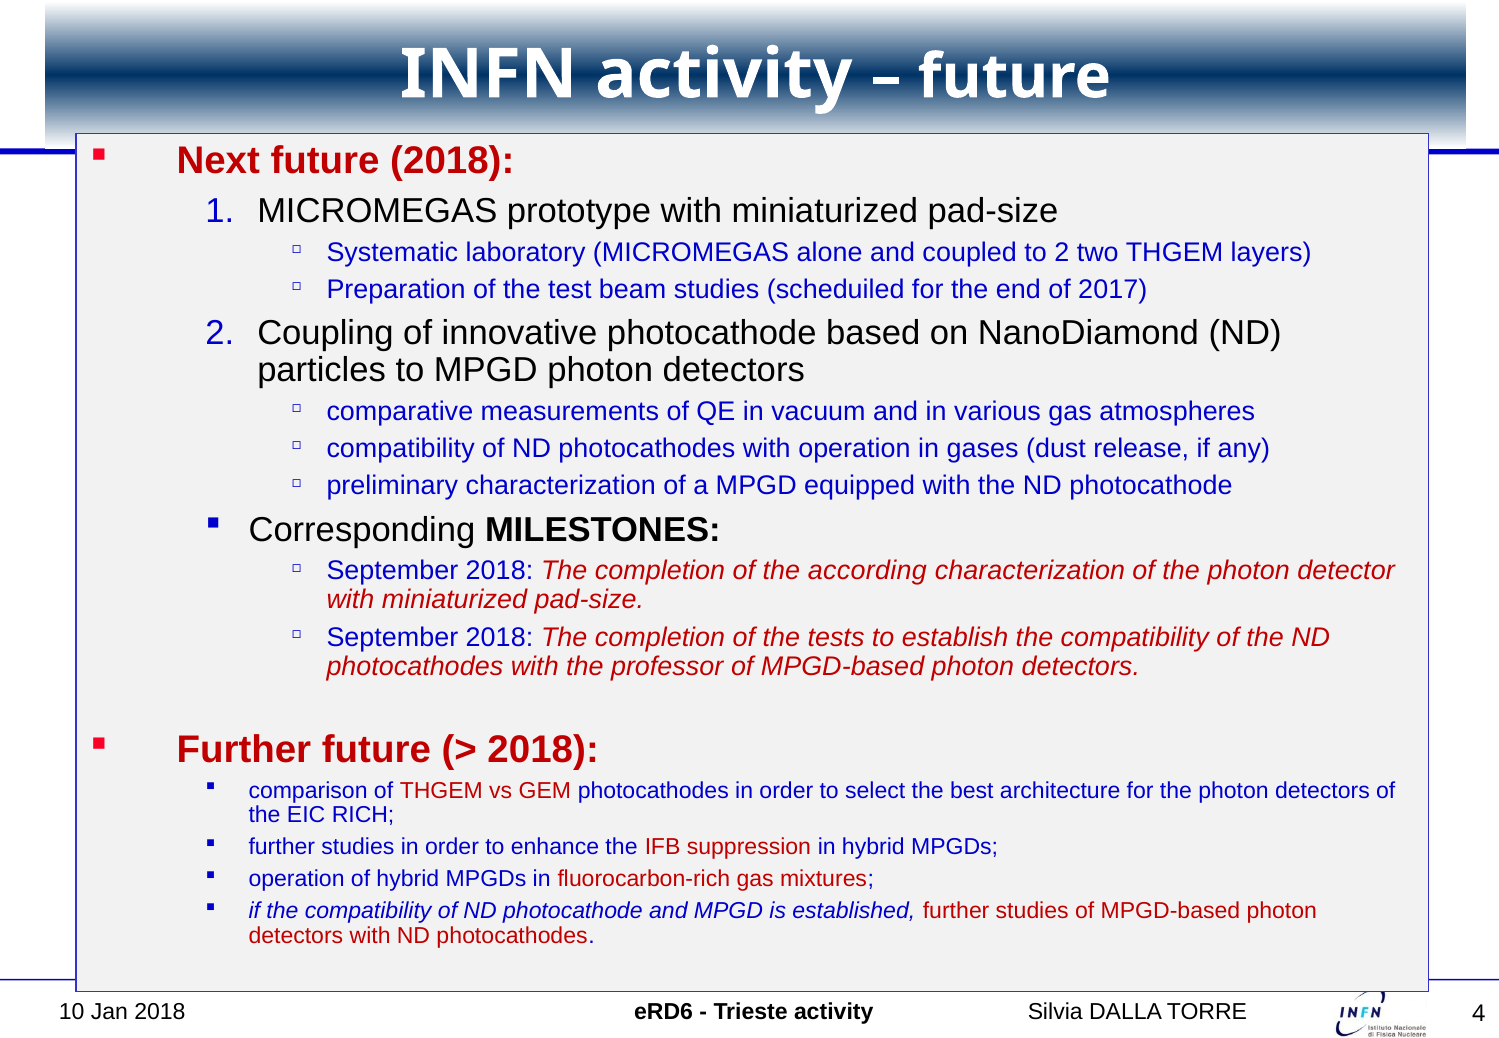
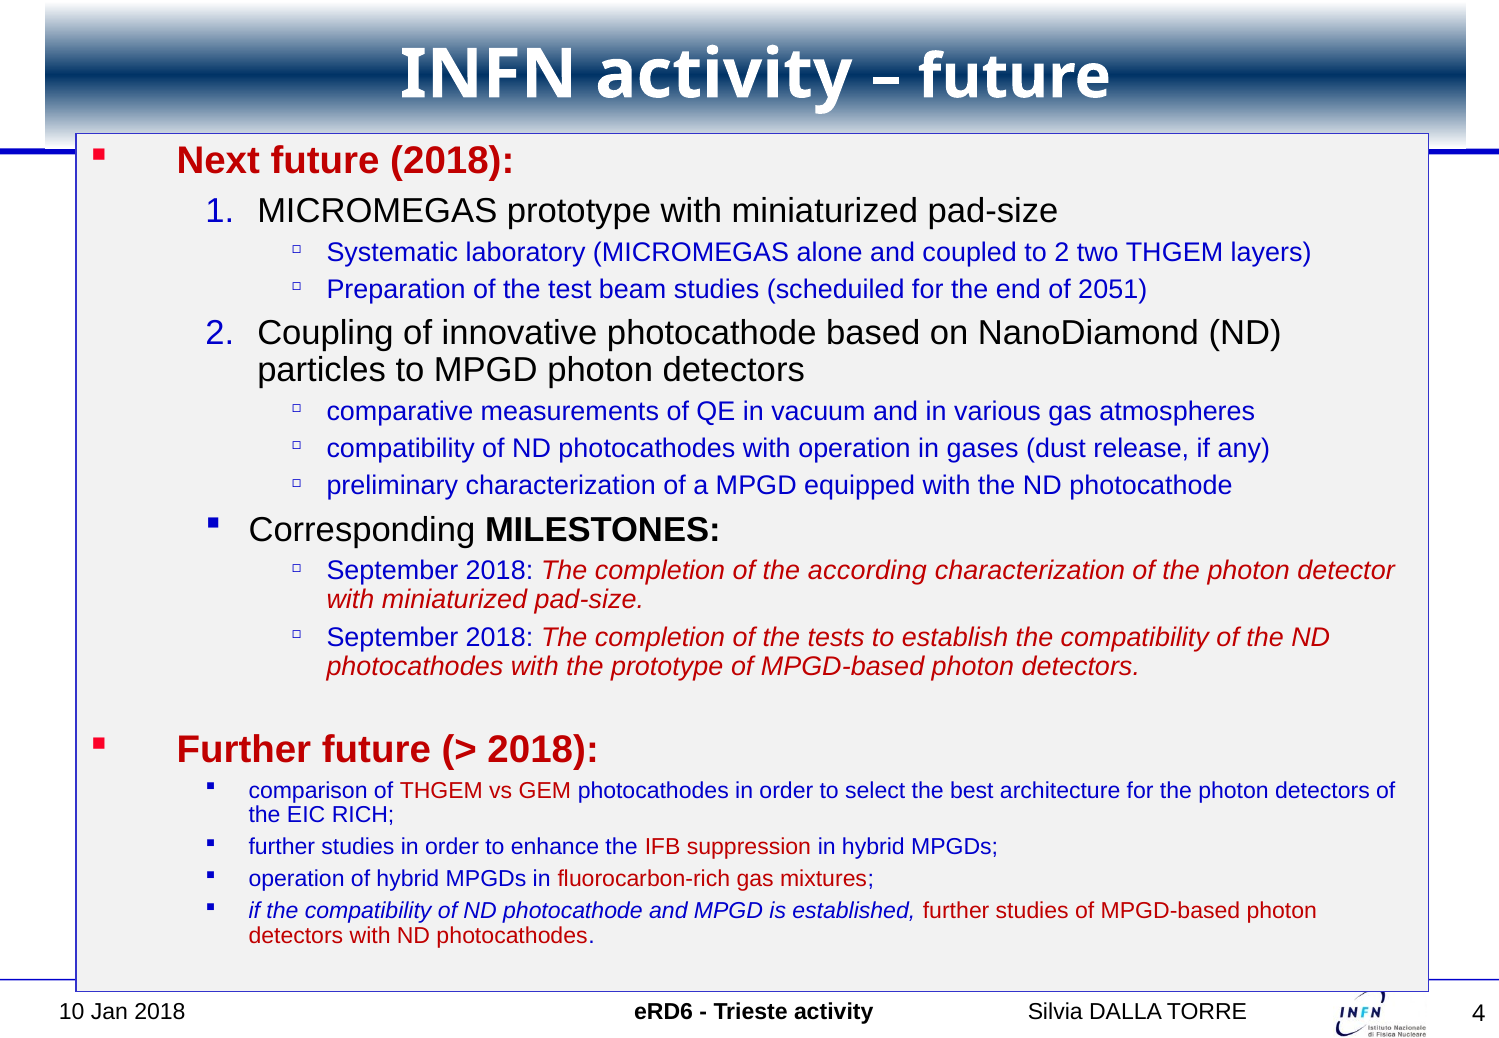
2017: 2017 -> 2051 (1113, 289)
the professor: professor -> prototype (667, 666)
